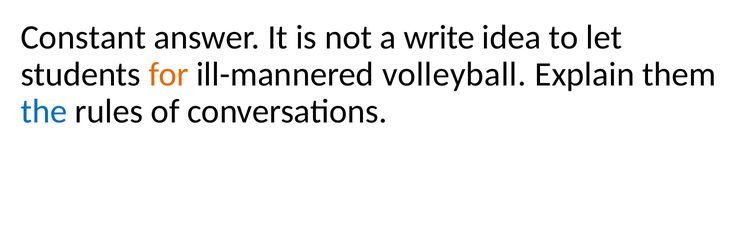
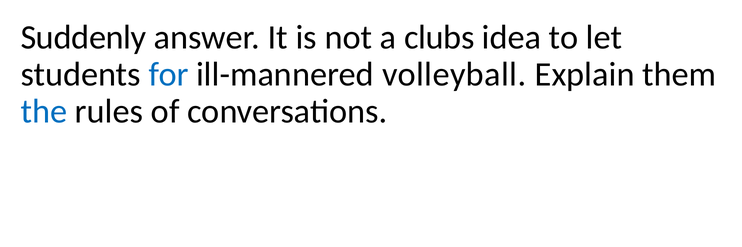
Constant: Constant -> Suddenly (84, 38)
write: write -> clubs (439, 38)
for colour: orange -> blue (169, 75)
